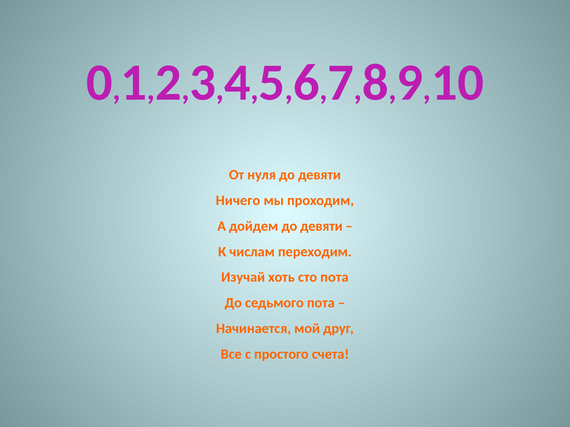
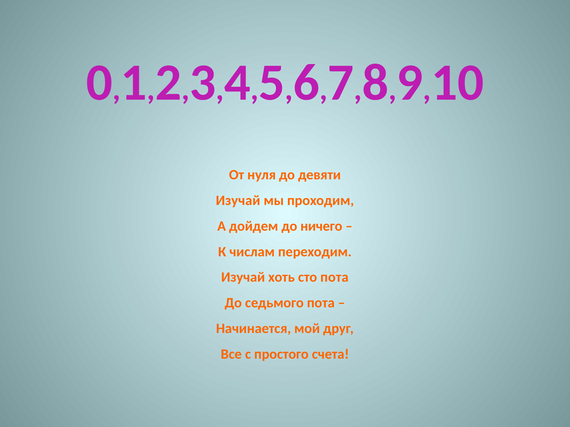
Ничего: Ничего -> Изучай (238, 201)
дойдем до девяти: девяти -> ничего (321, 226)
